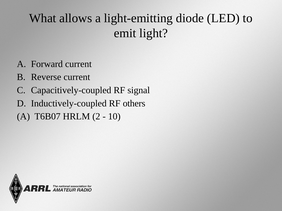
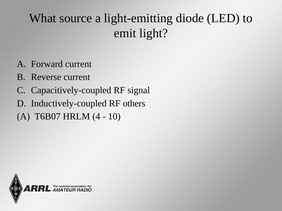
allows: allows -> source (76, 18)
2: 2 -> 4 (96, 117)
